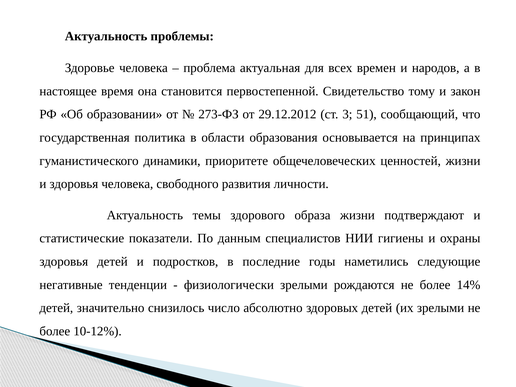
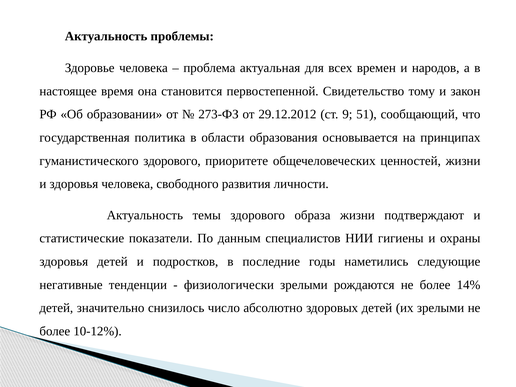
3: 3 -> 9 (347, 114)
гуманистического динамики: динамики -> здорового (172, 161)
